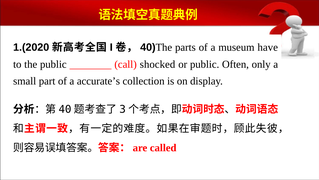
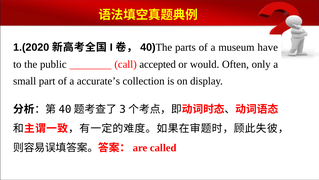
shocked: shocked -> accepted (158, 64)
or public: public -> would (205, 64)
